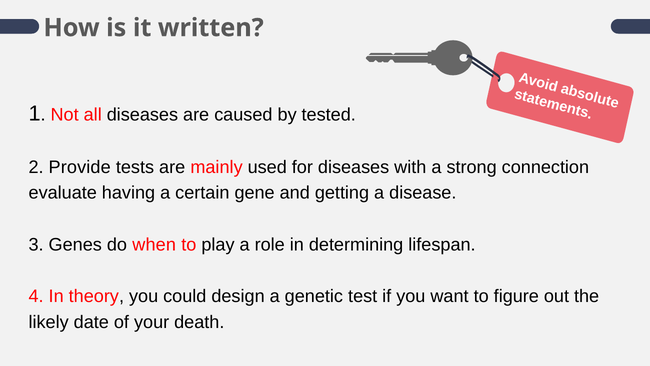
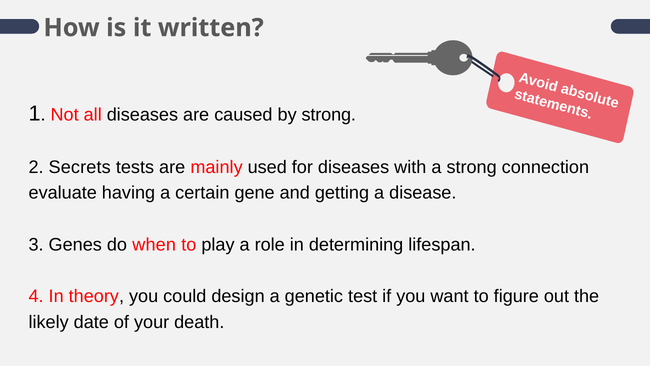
by tested: tested -> strong (329, 115)
Provide: Provide -> Secrets (80, 167)
